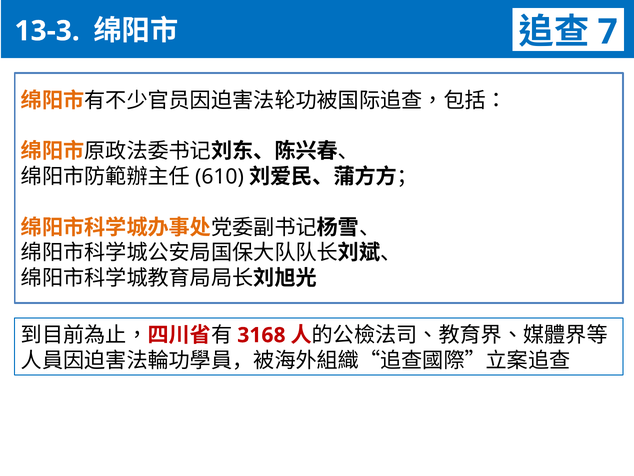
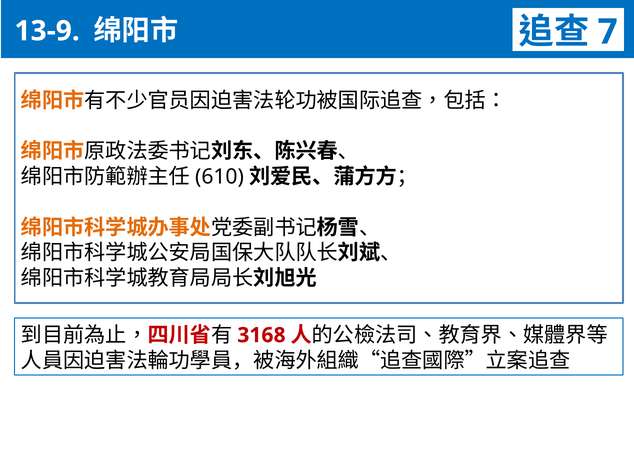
13-3: 13-3 -> 13-9 (47, 31)
